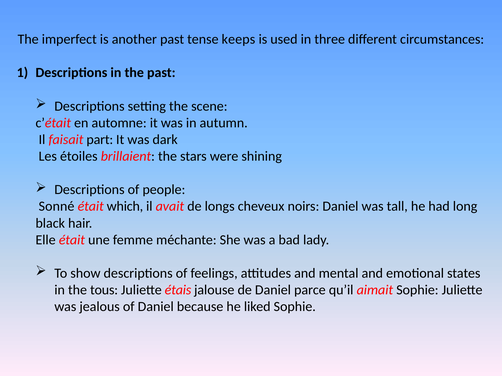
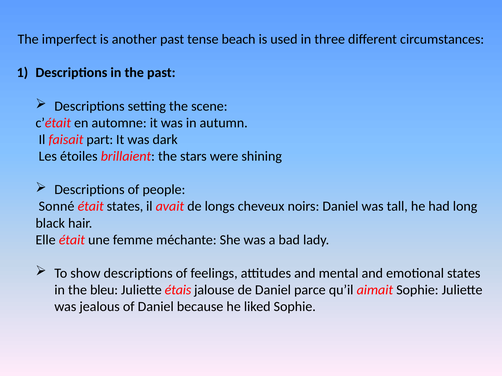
keeps: keeps -> beach (239, 39)
était which: which -> states (125, 207)
tous: tous -> bleu (104, 290)
